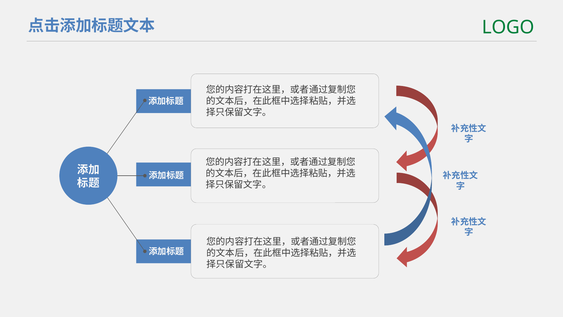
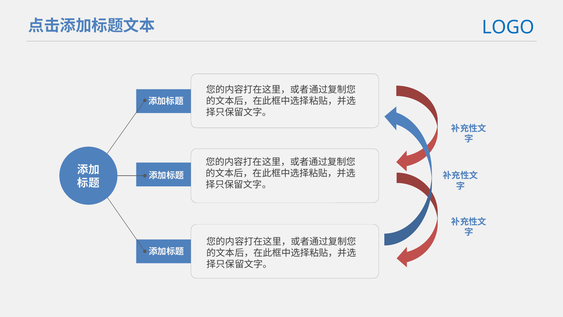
LOGO colour: green -> blue (508, 27)
